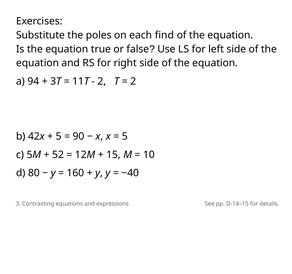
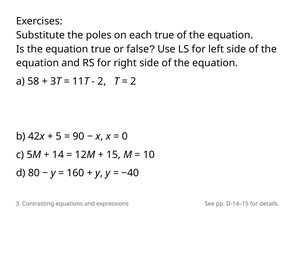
each find: find -> true (164, 35)
94: 94 -> 58 (33, 81)
5: 5 -> 0 (125, 137)
52: 52 -> 14 (58, 155)
